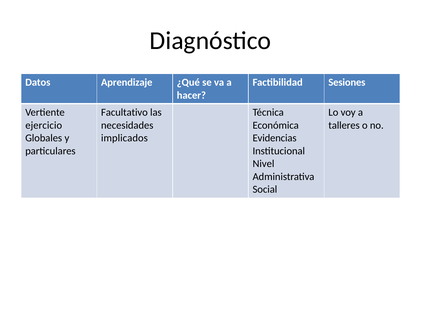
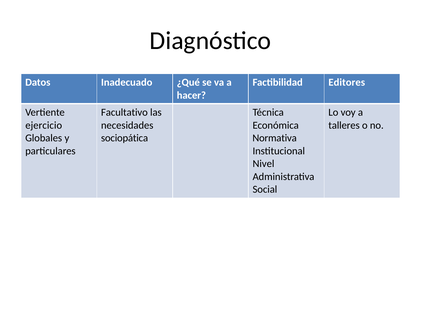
Aprendizaje: Aprendizaje -> Inadecuado (127, 82)
Sesiones: Sesiones -> Editores (347, 82)
implicados: implicados -> sociopática (125, 138)
Evidencias: Evidencias -> Normativa (275, 138)
